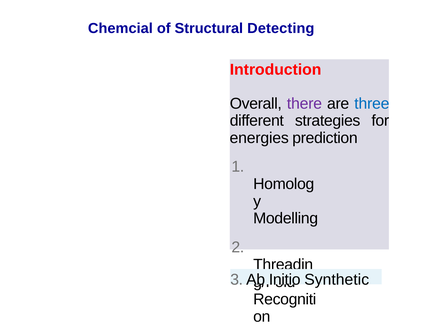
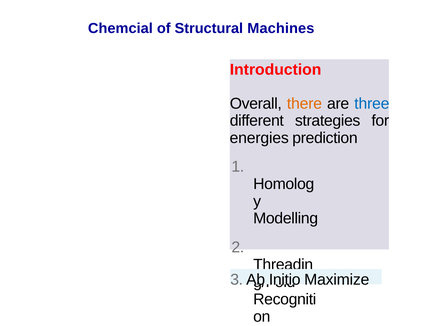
Detecting: Detecting -> Machines (281, 28)
there colour: purple -> orange (304, 104)
Synthetic: Synthetic -> Maximize (337, 280)
